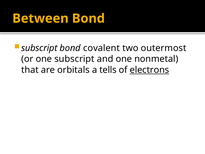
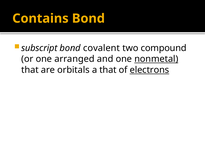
Between: Between -> Contains (40, 18)
outermost: outermost -> compound (164, 48)
one subscript: subscript -> arranged (74, 59)
nonmetal underline: none -> present (156, 59)
a tells: tells -> that (108, 70)
